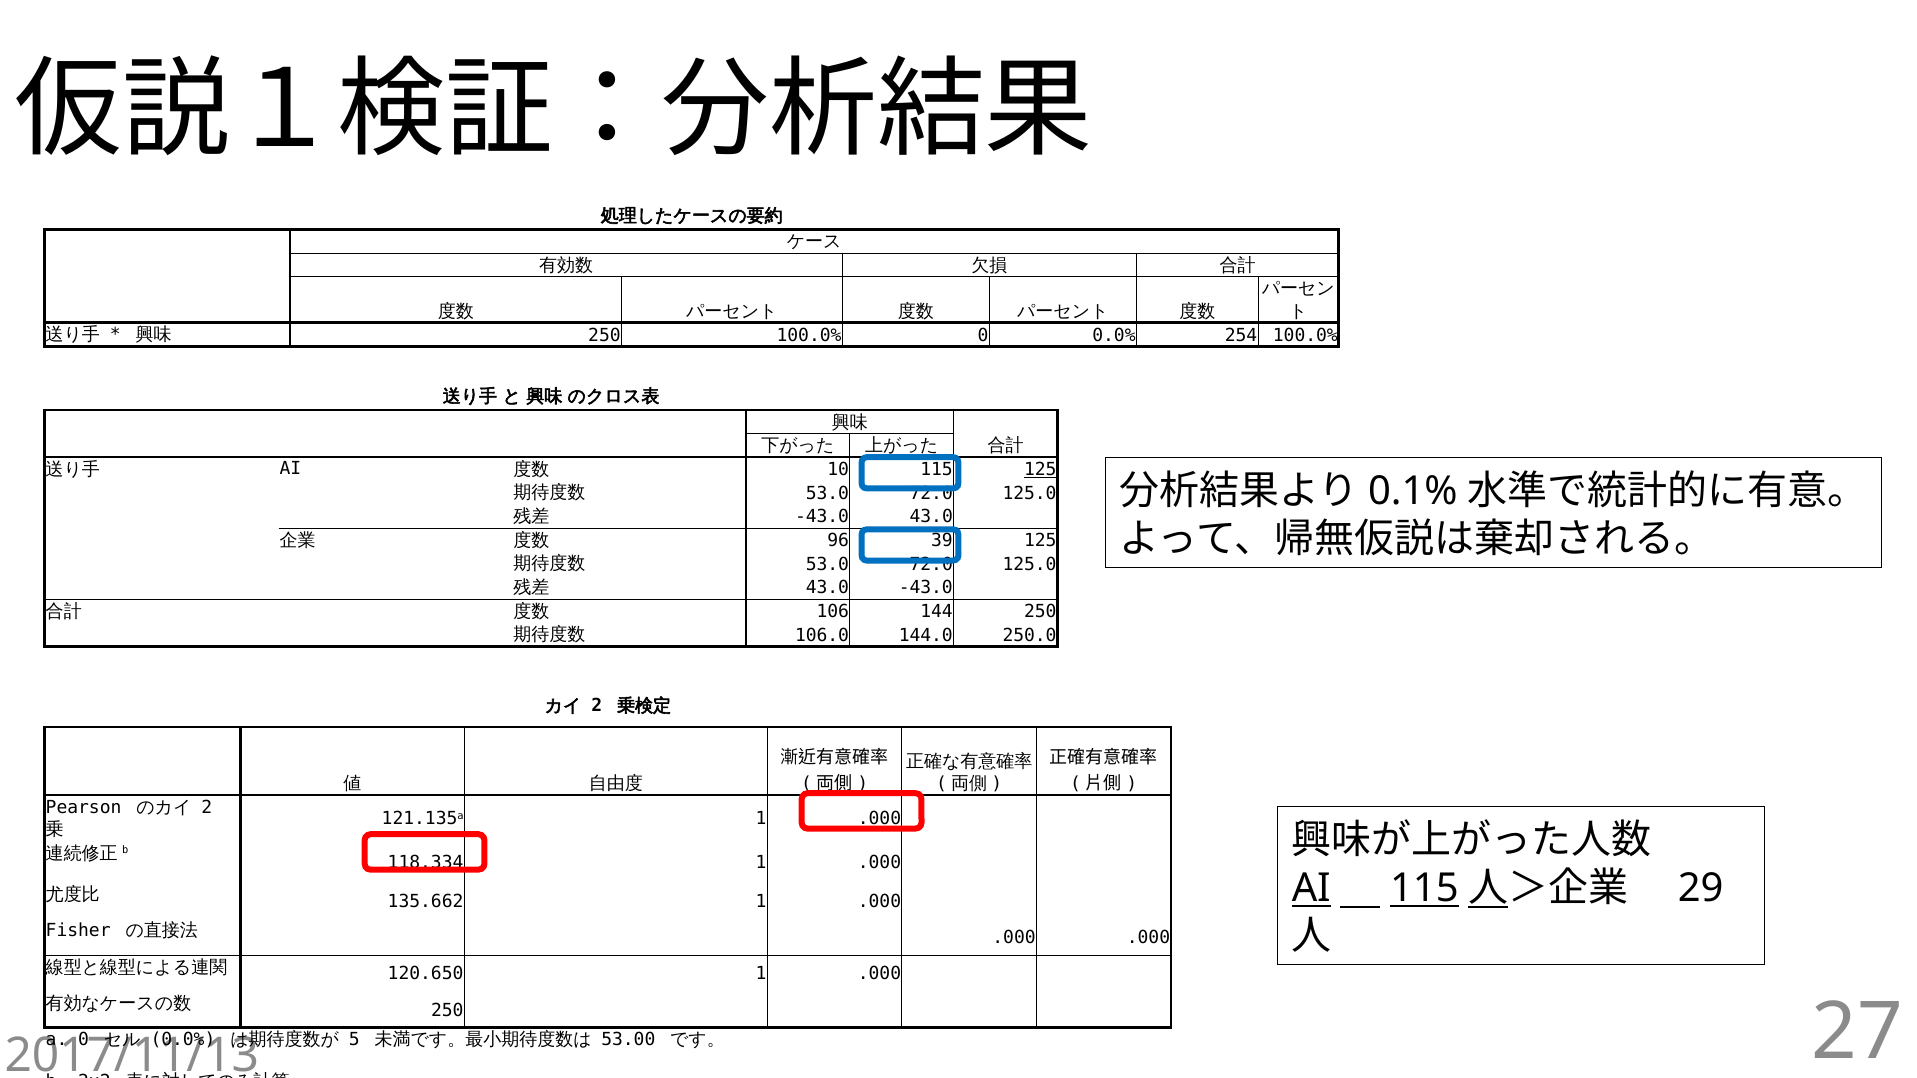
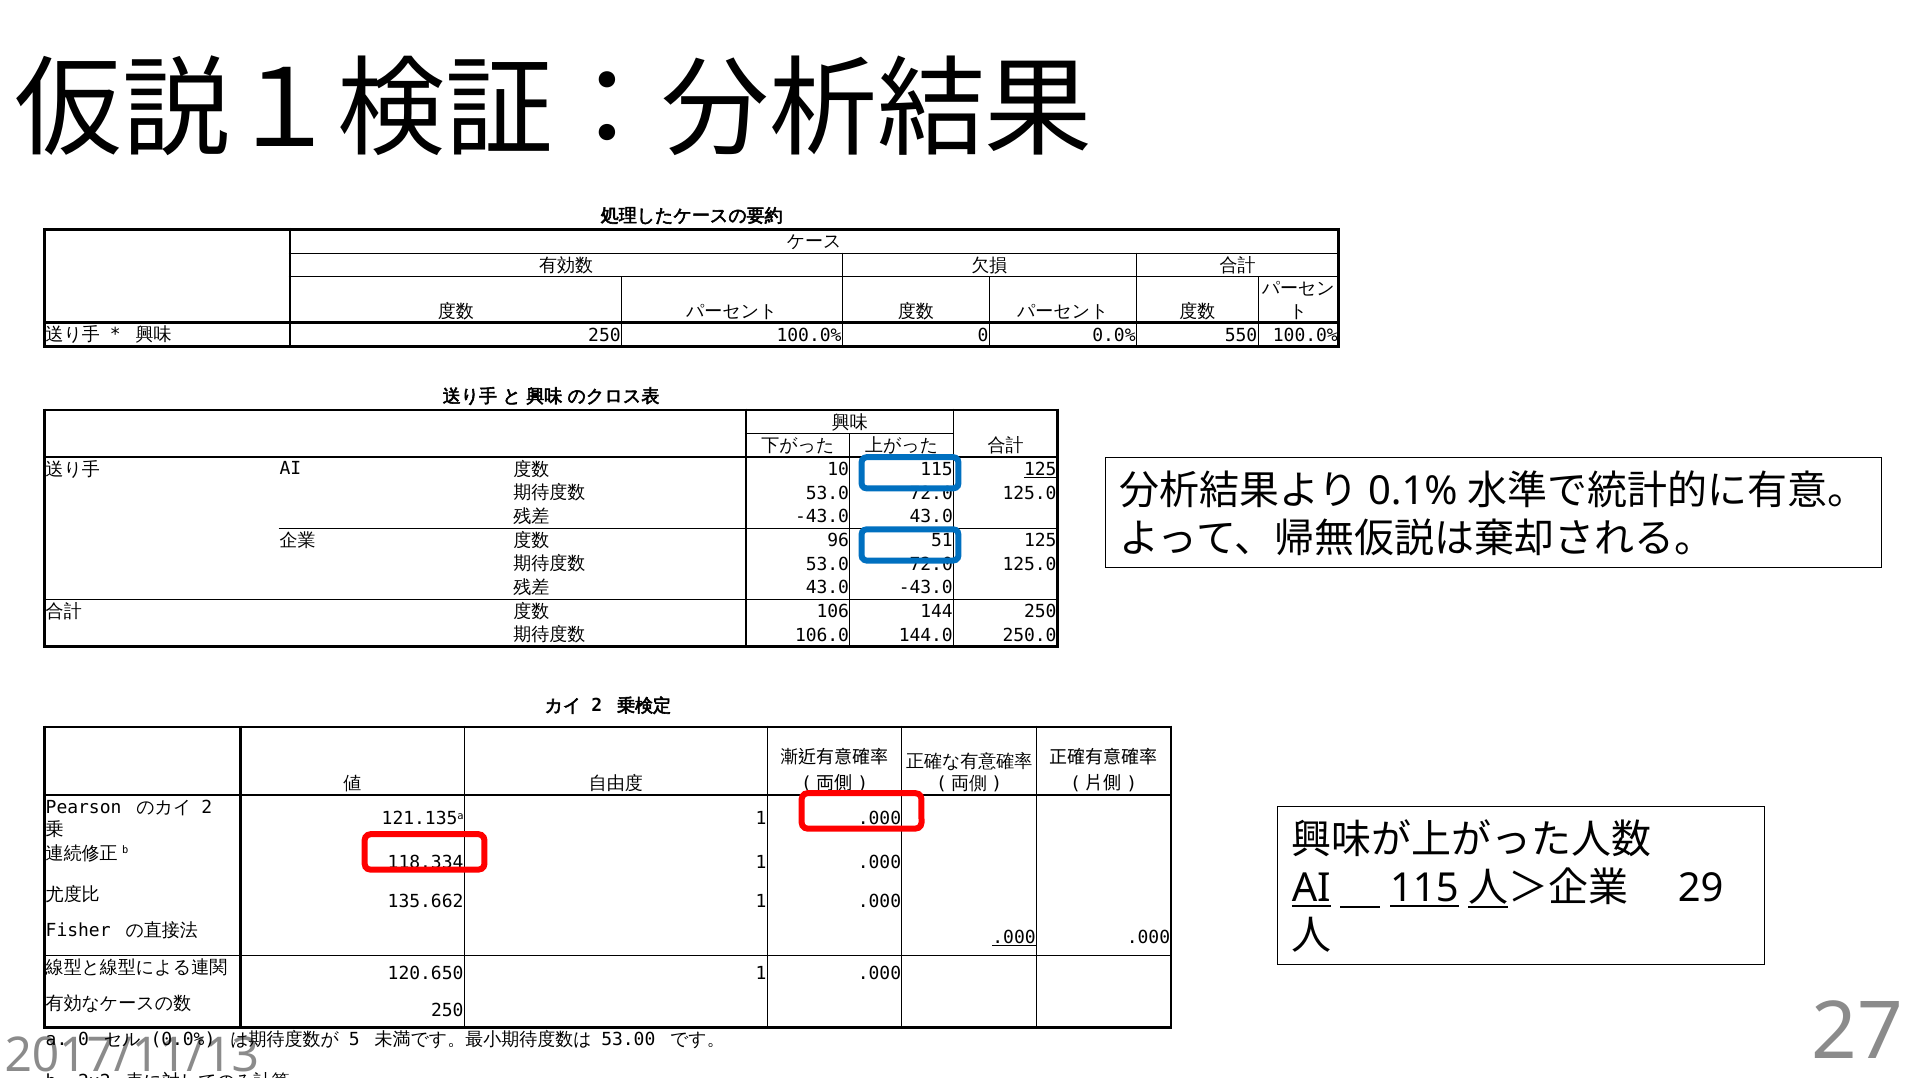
254: 254 -> 550 (1241, 335)
39: 39 -> 51 (942, 541)
.000 underline: none -> present (1014, 938)
